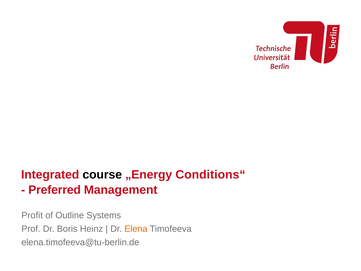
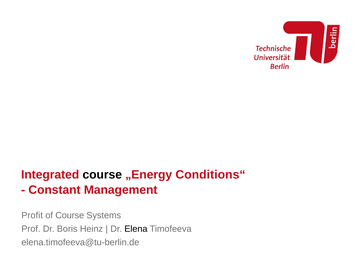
Preferred: Preferred -> Constant (54, 190)
of Outline: Outline -> Course (70, 215)
Elena colour: orange -> black (136, 229)
